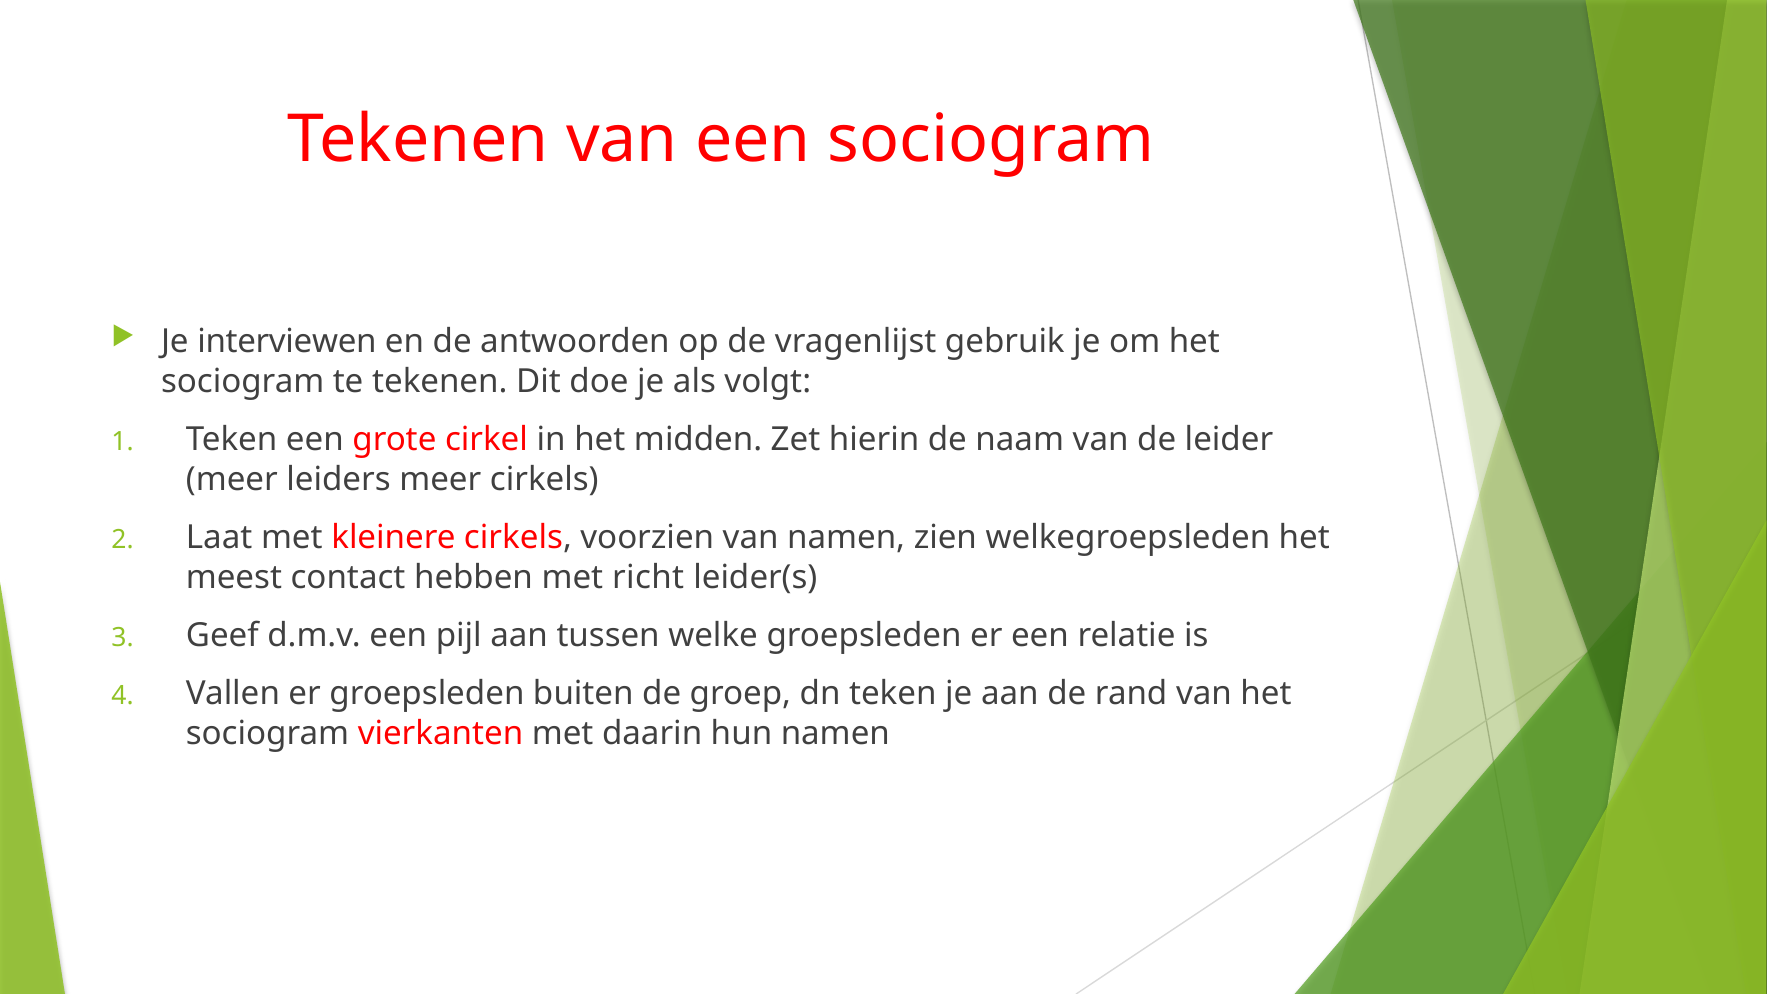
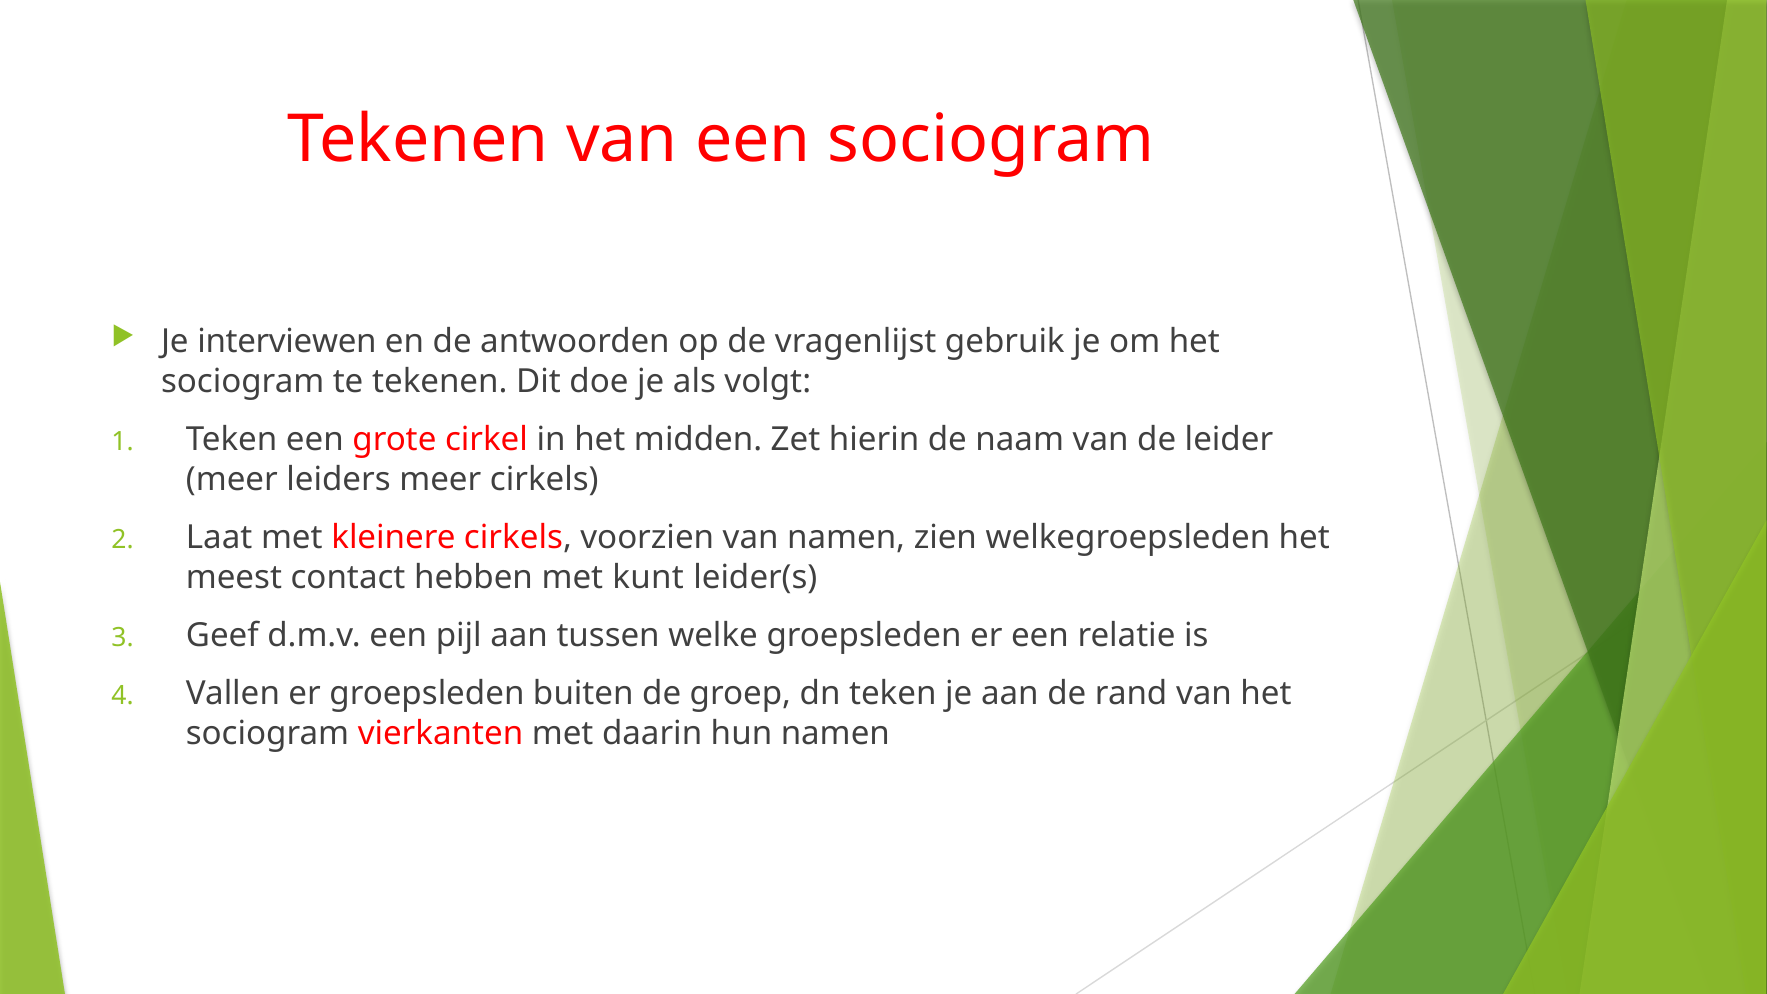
richt: richt -> kunt (648, 578)
